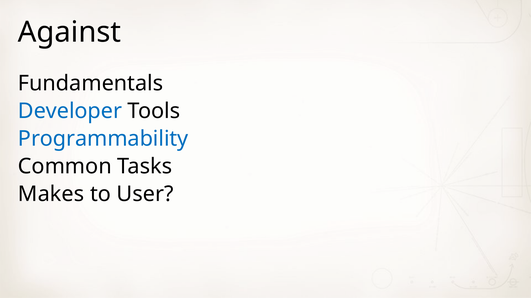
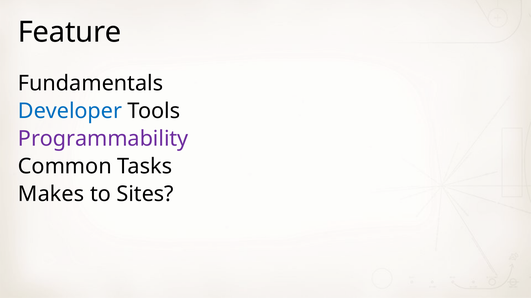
Against: Against -> Feature (70, 32)
Programmability colour: blue -> purple (103, 139)
User: User -> Sites (145, 195)
